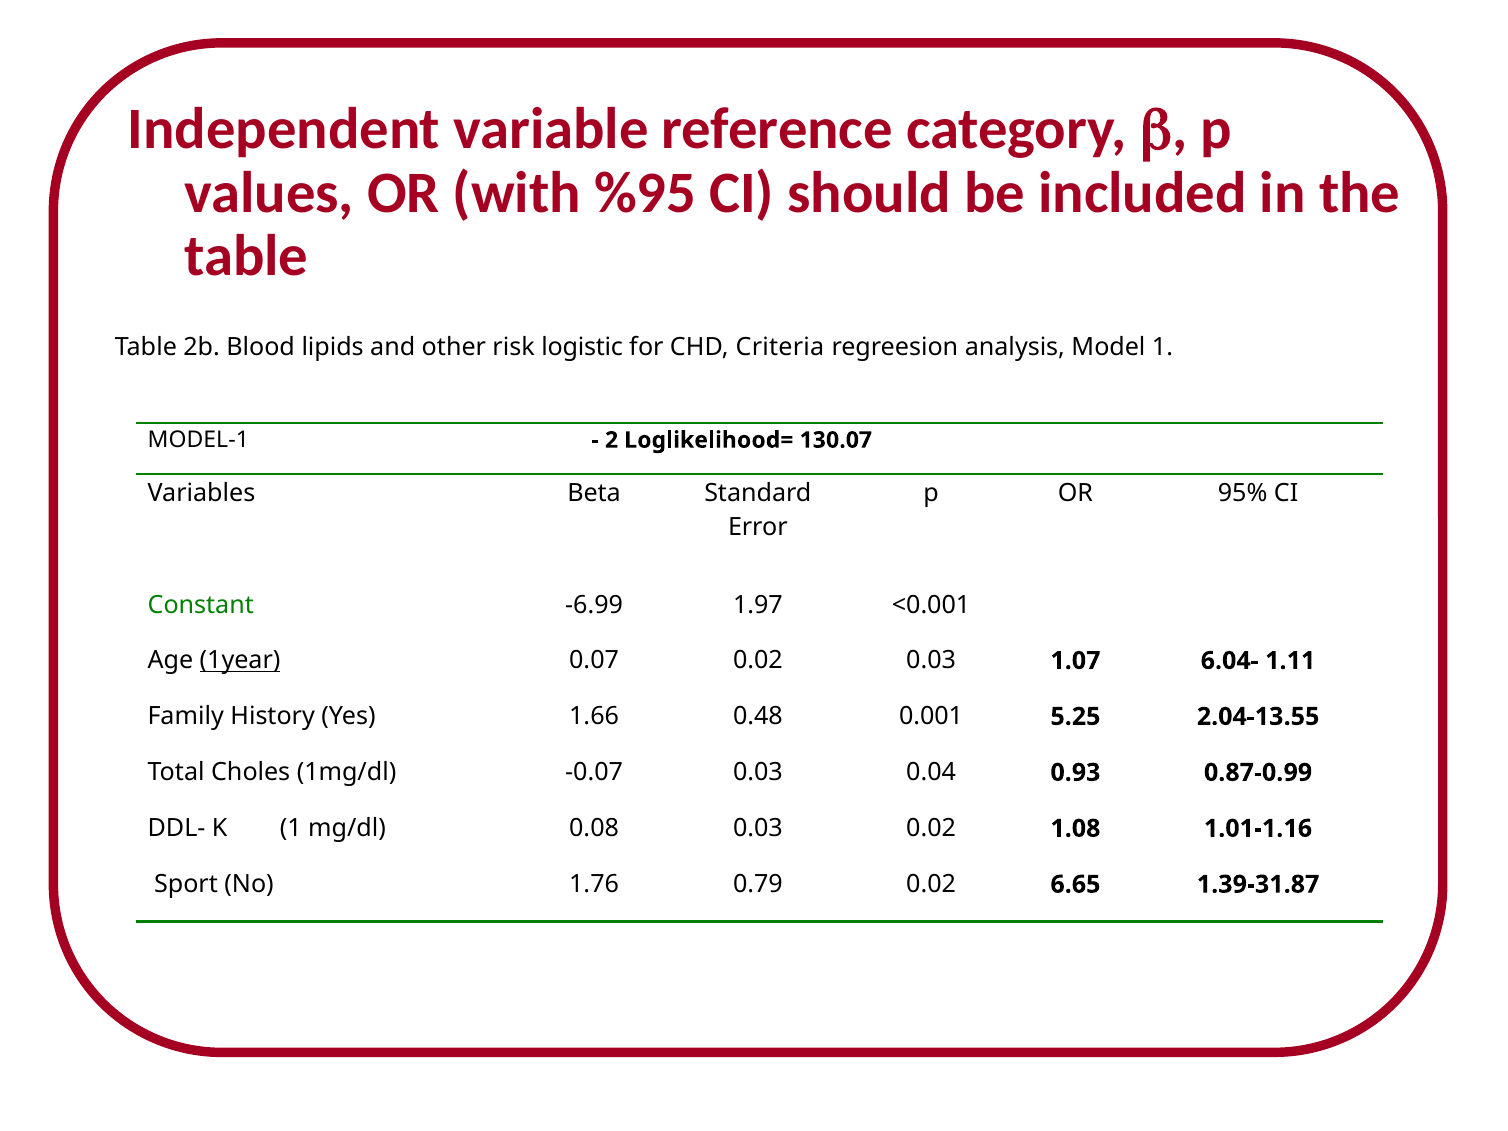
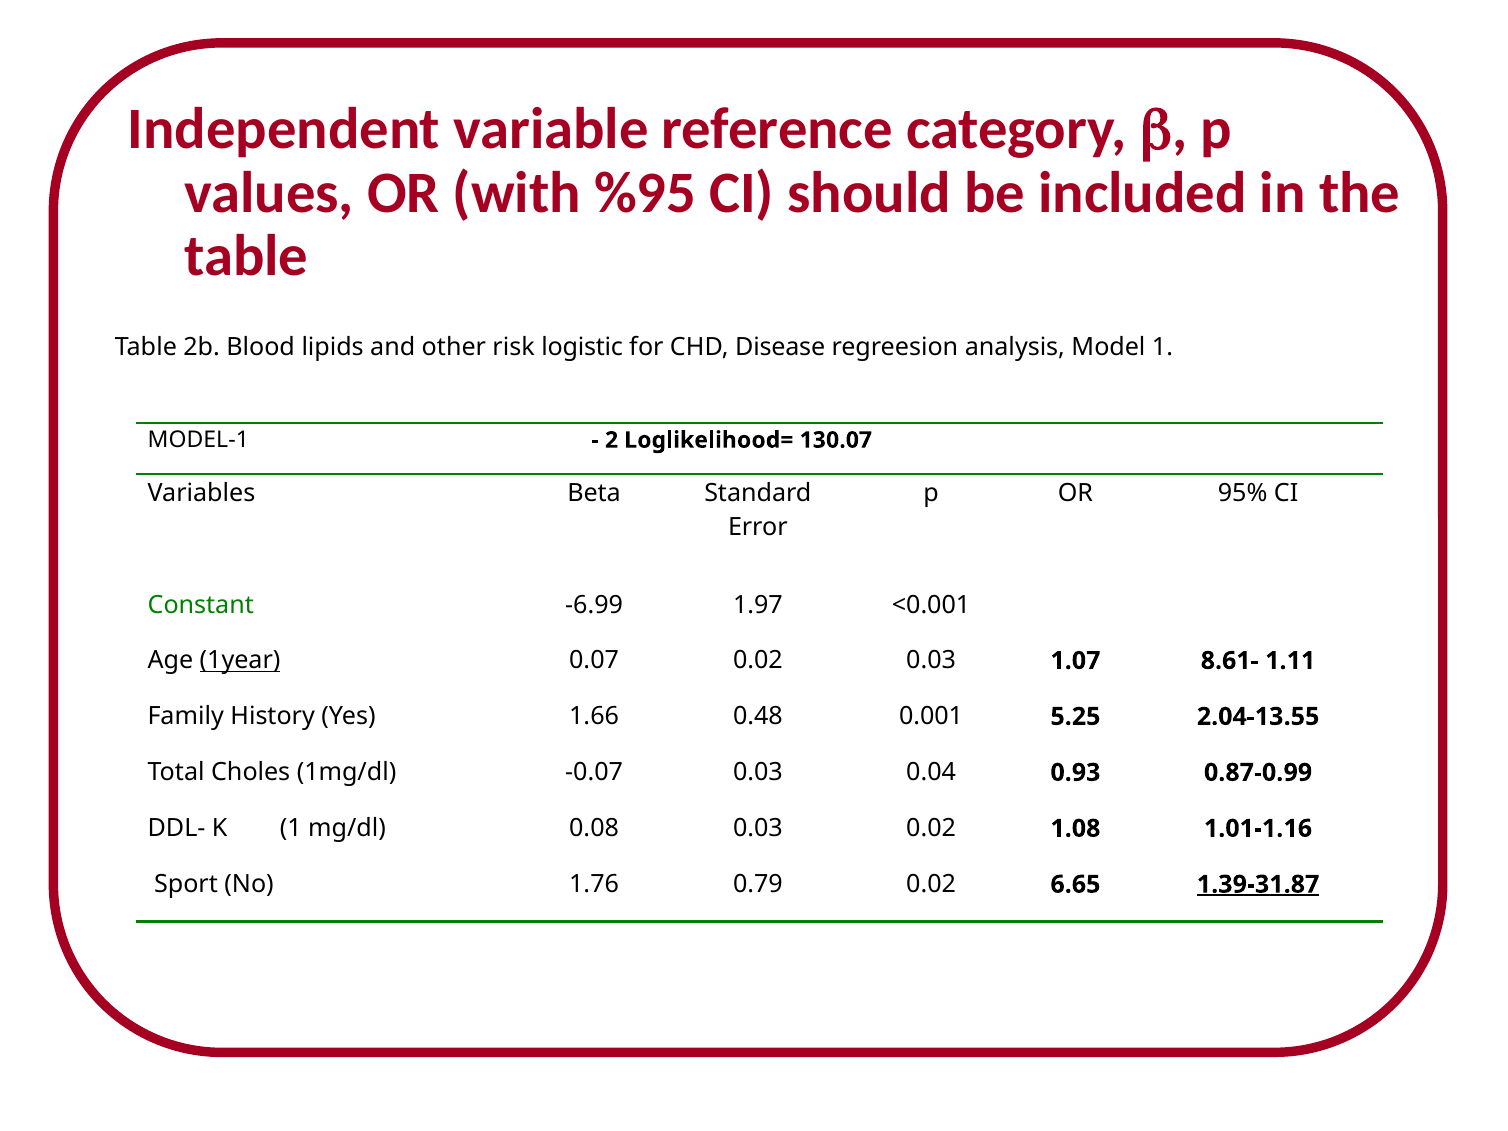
Criteria: Criteria -> Disease (780, 347)
6.04-: 6.04- -> 8.61- (1230, 661)
1.39-31.87 underline: none -> present (1258, 884)
